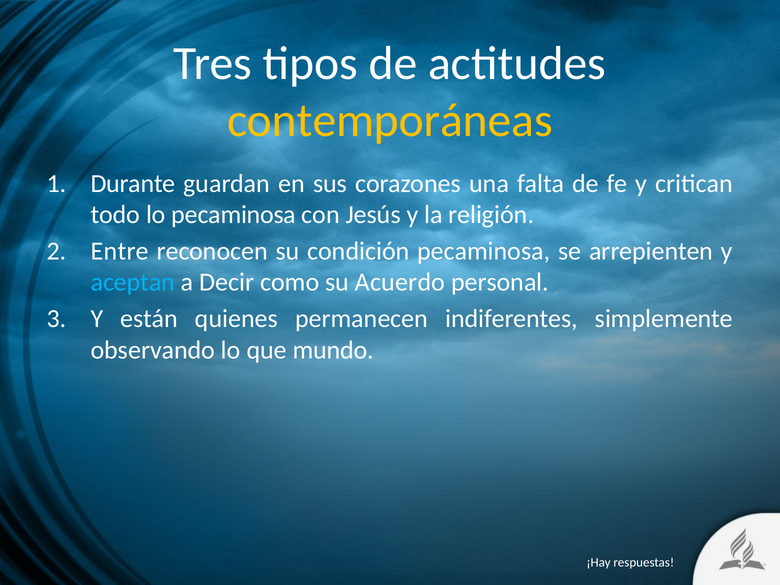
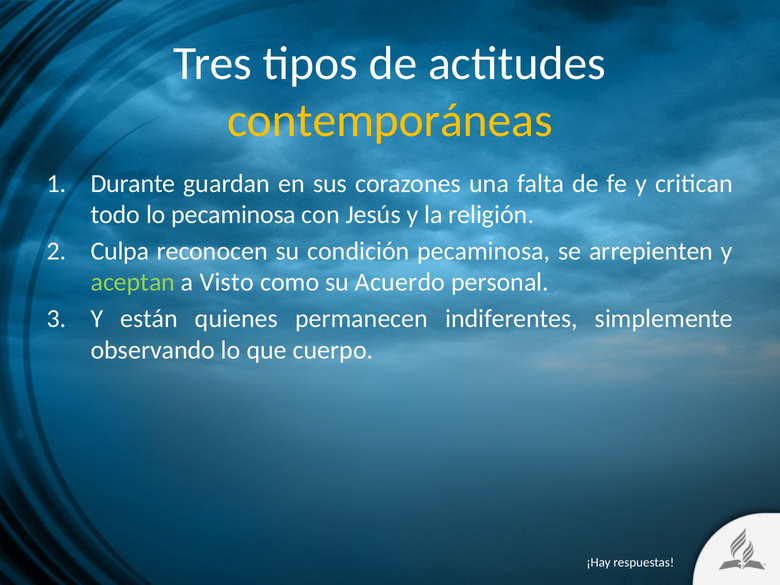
Entre: Entre -> Culpa (120, 251)
aceptan colour: light blue -> light green (133, 282)
Decir: Decir -> Visto (227, 282)
mundo: mundo -> cuerpo (333, 350)
